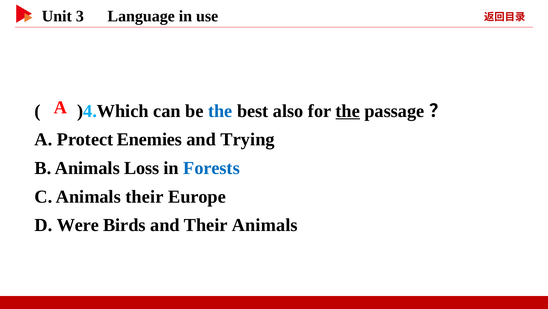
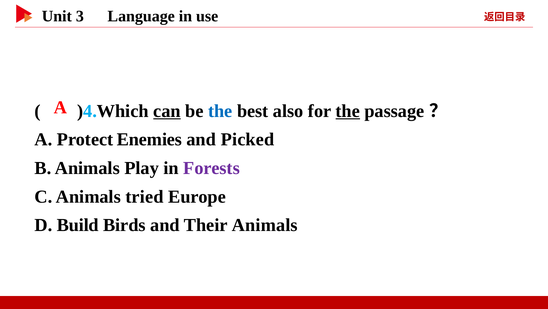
can underline: none -> present (167, 111)
Trying: Trying -> Picked (248, 139)
Loss: Loss -> Play (142, 168)
Forests colour: blue -> purple (212, 168)
Animals their: their -> tried (144, 196)
Were: Were -> Build (78, 225)
